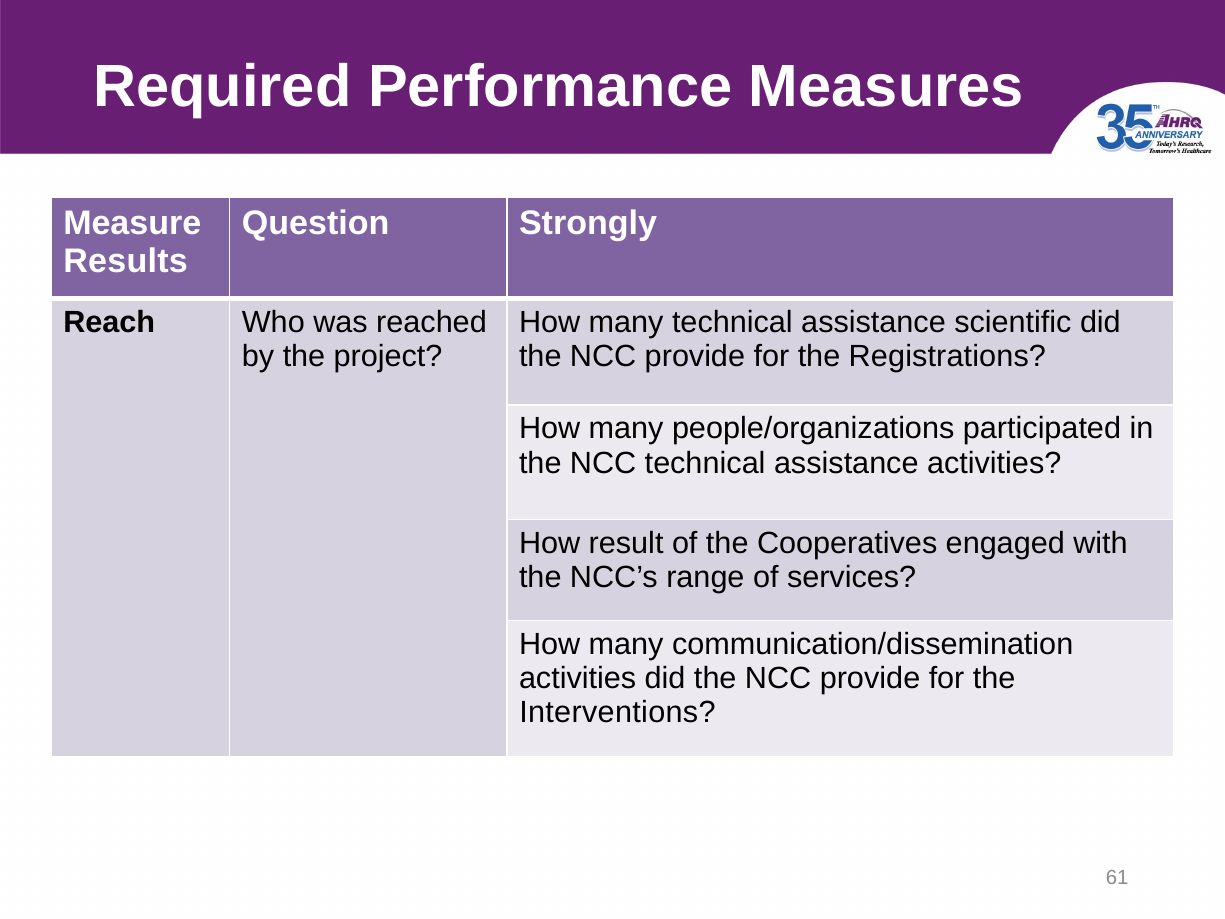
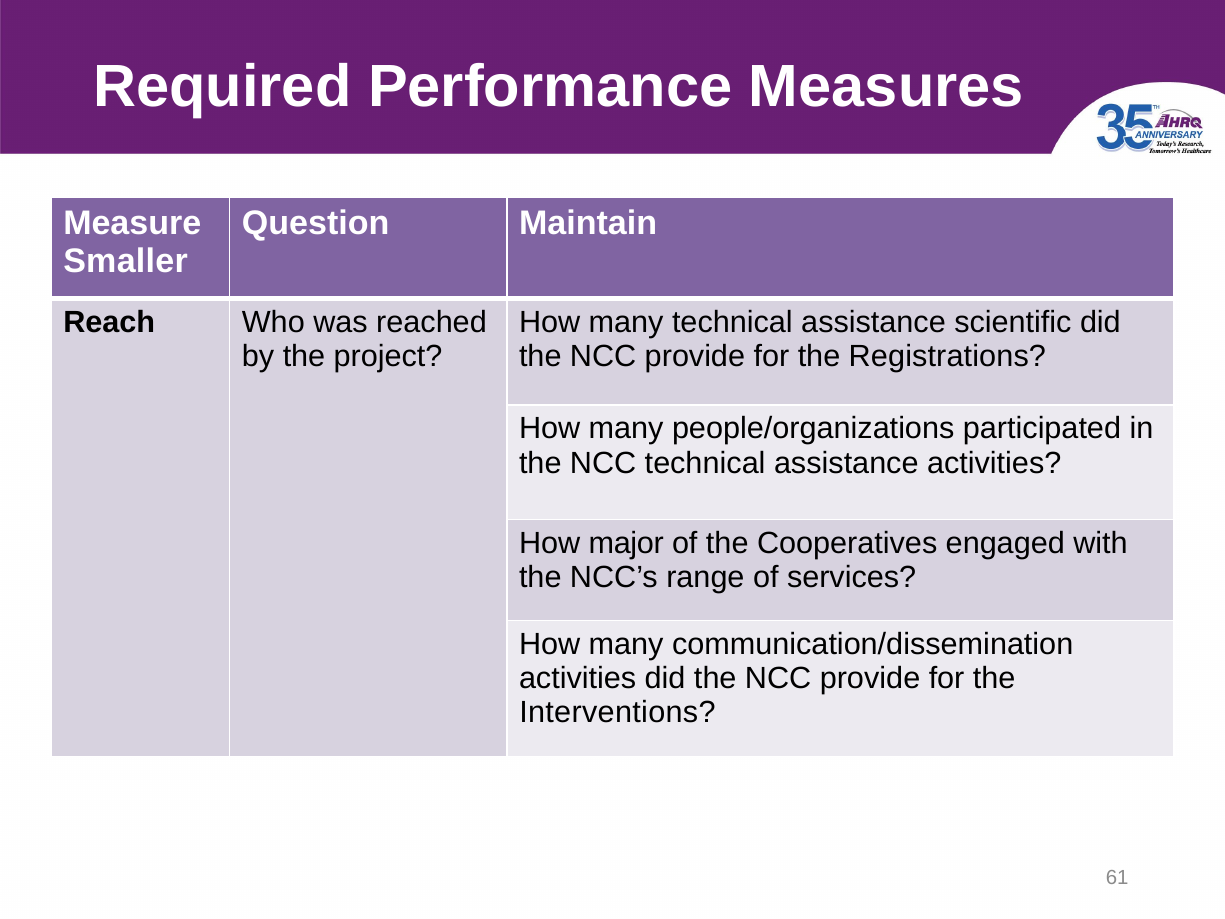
Strongly: Strongly -> Maintain (588, 223)
Results: Results -> Smaller (126, 261)
result: result -> major (626, 543)
